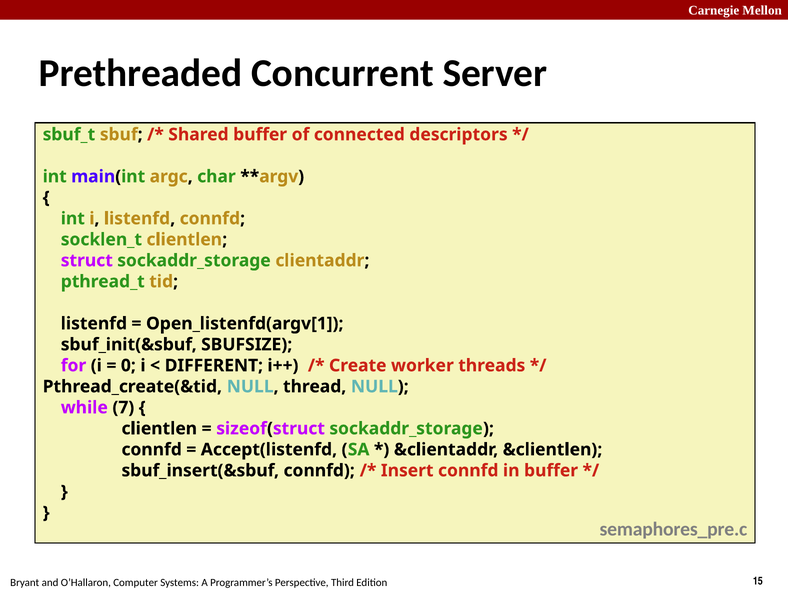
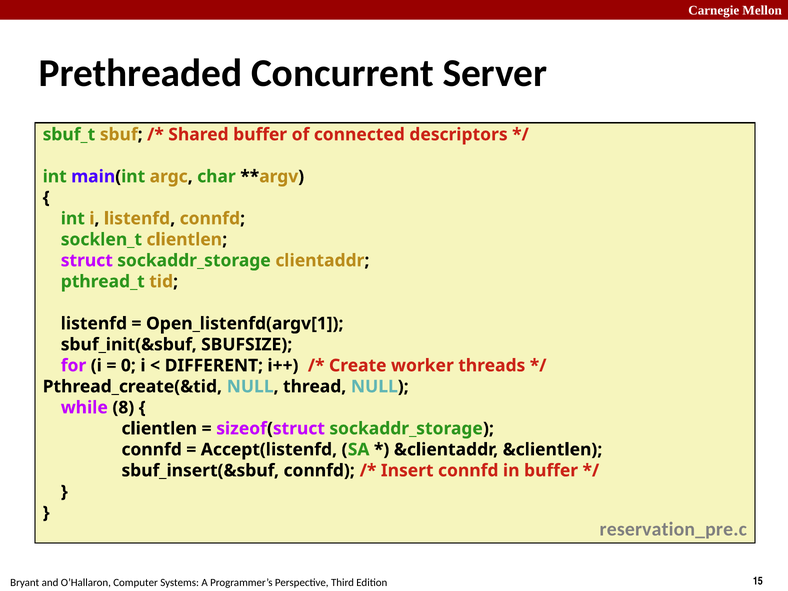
7: 7 -> 8 (123, 408)
semaphores_pre.c: semaphores_pre.c -> reservation_pre.c (673, 529)
